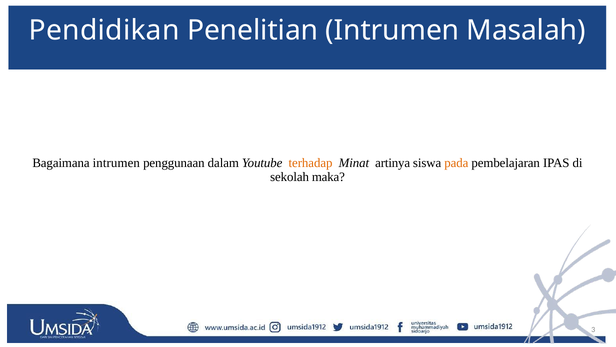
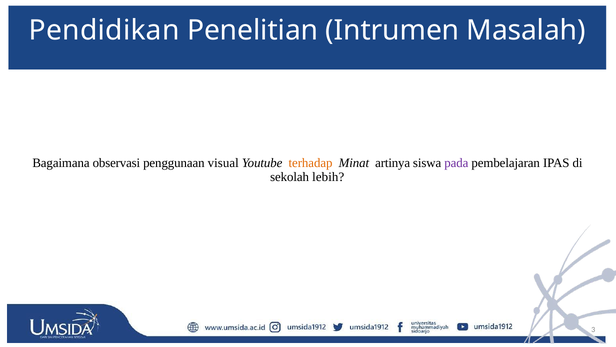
Bagaimana intrumen: intrumen -> observasi (116, 163)
dalam: dalam -> visual (223, 163)
pada colour: orange -> purple (456, 163)
maka: maka -> lebih (328, 177)
